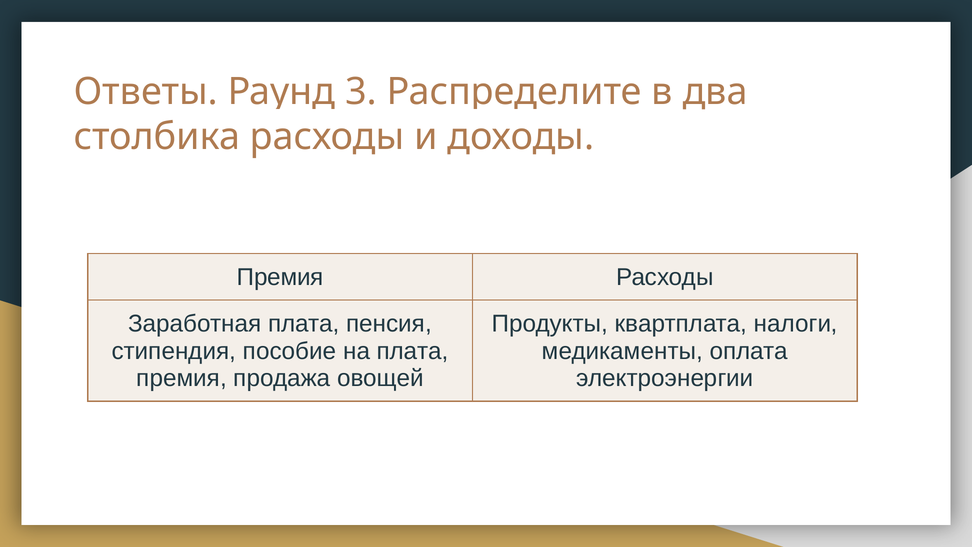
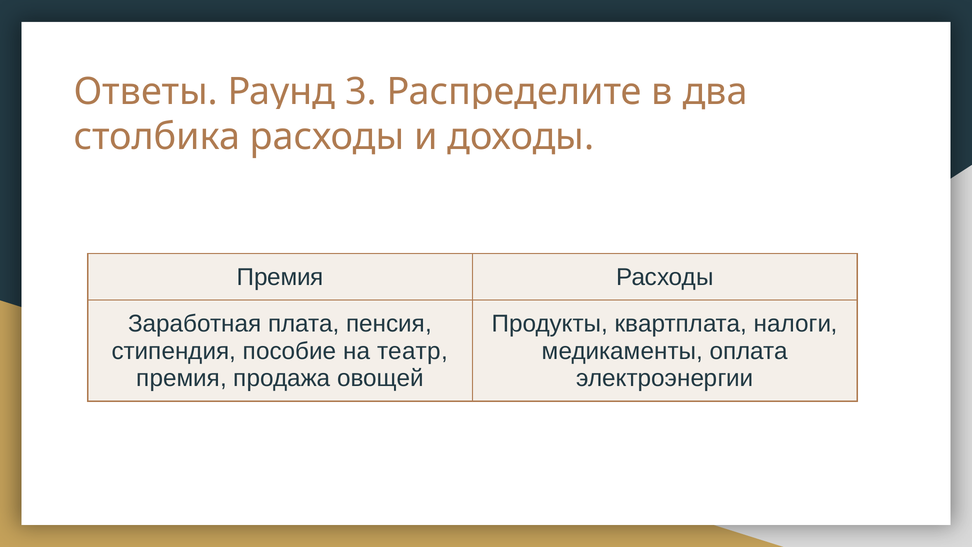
на плата: плата -> театр (412, 351)
